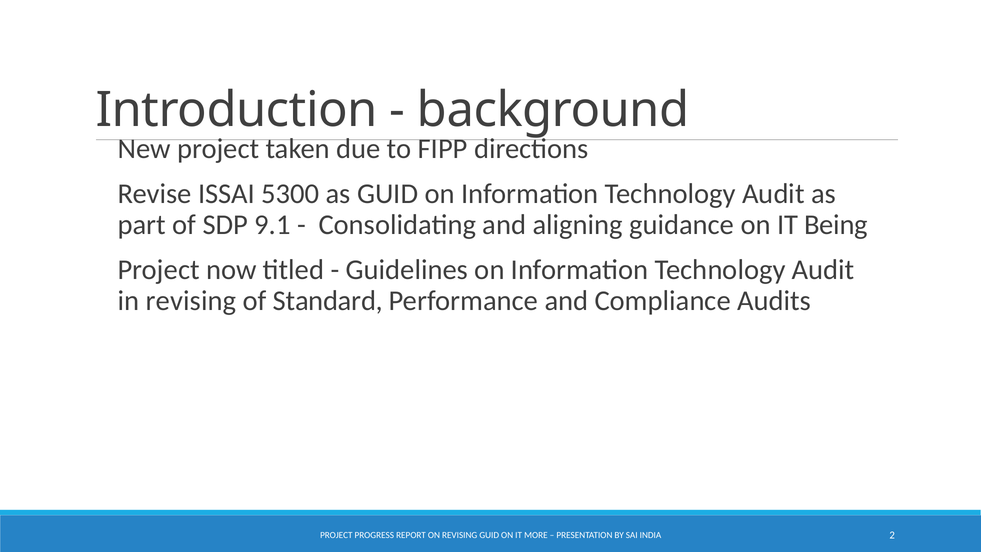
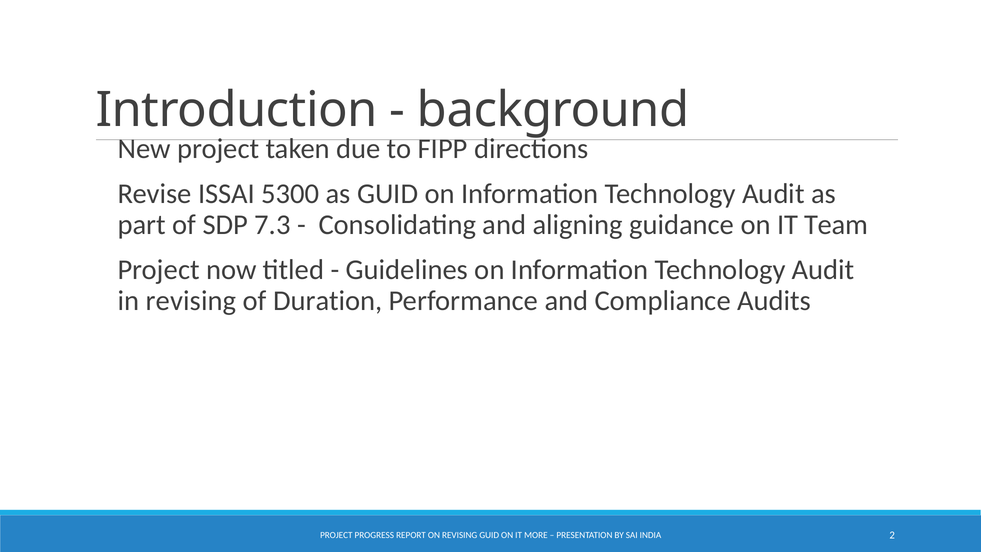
9.1: 9.1 -> 7.3 (272, 225)
Being: Being -> Team (836, 225)
Standard: Standard -> Duration (328, 301)
